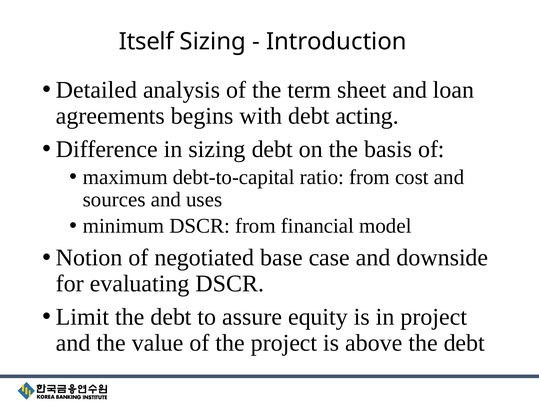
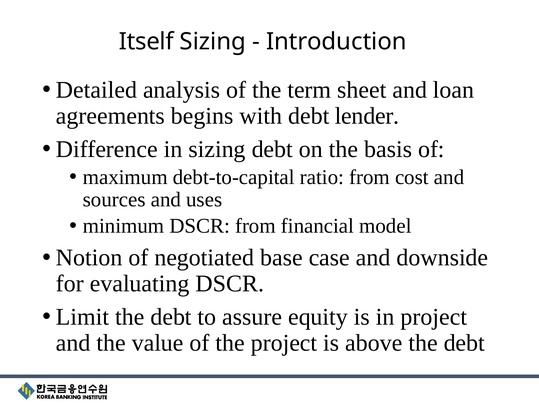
acting: acting -> lender (367, 116)
